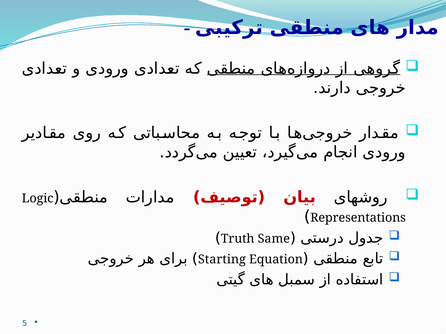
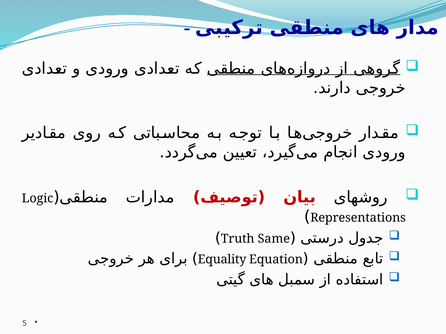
Starting: Starting -> Equality (222, 260)
